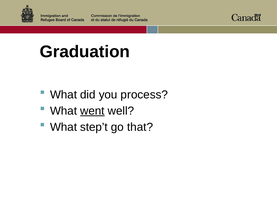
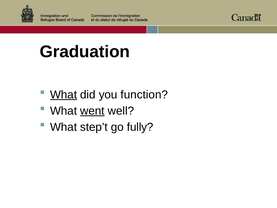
What underline: none -> present (64, 95)
process: process -> function (144, 95)
that: that -> fully (140, 127)
